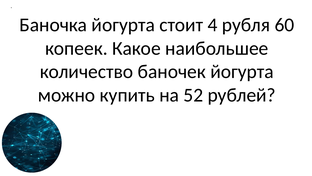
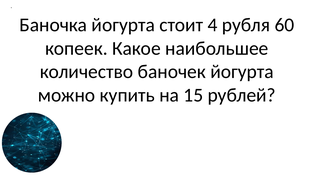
52: 52 -> 15 (193, 95)
